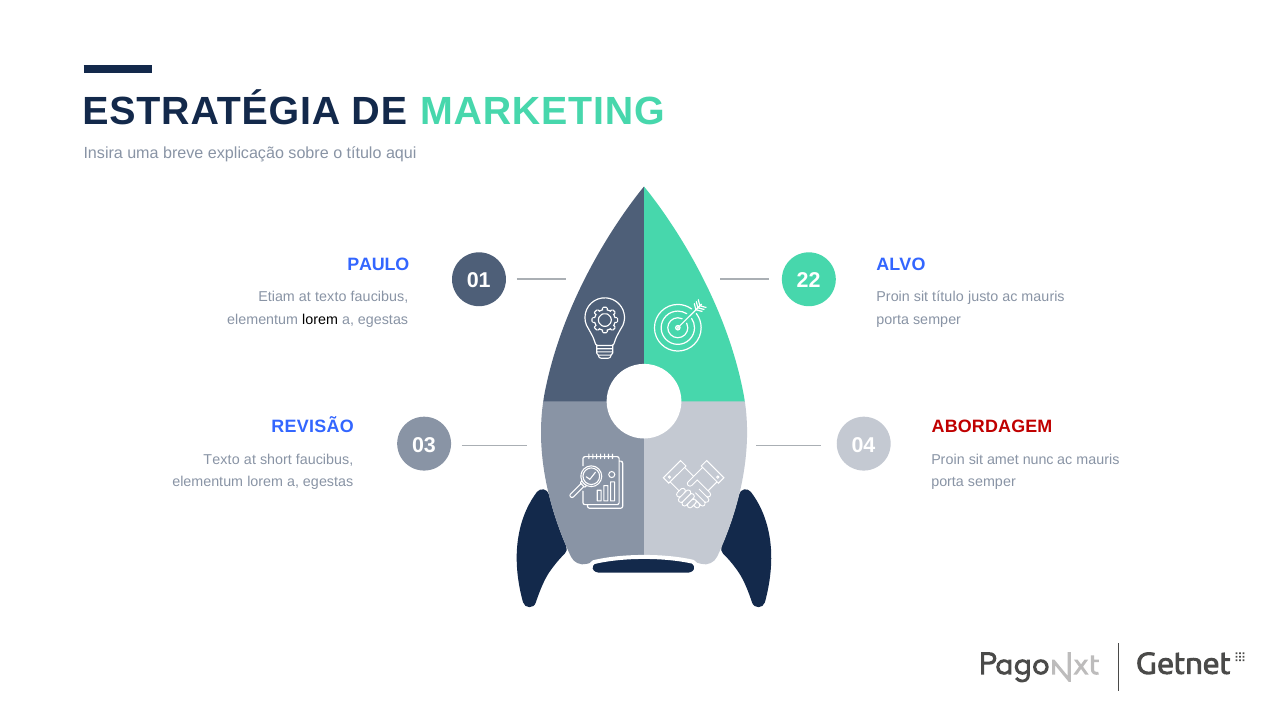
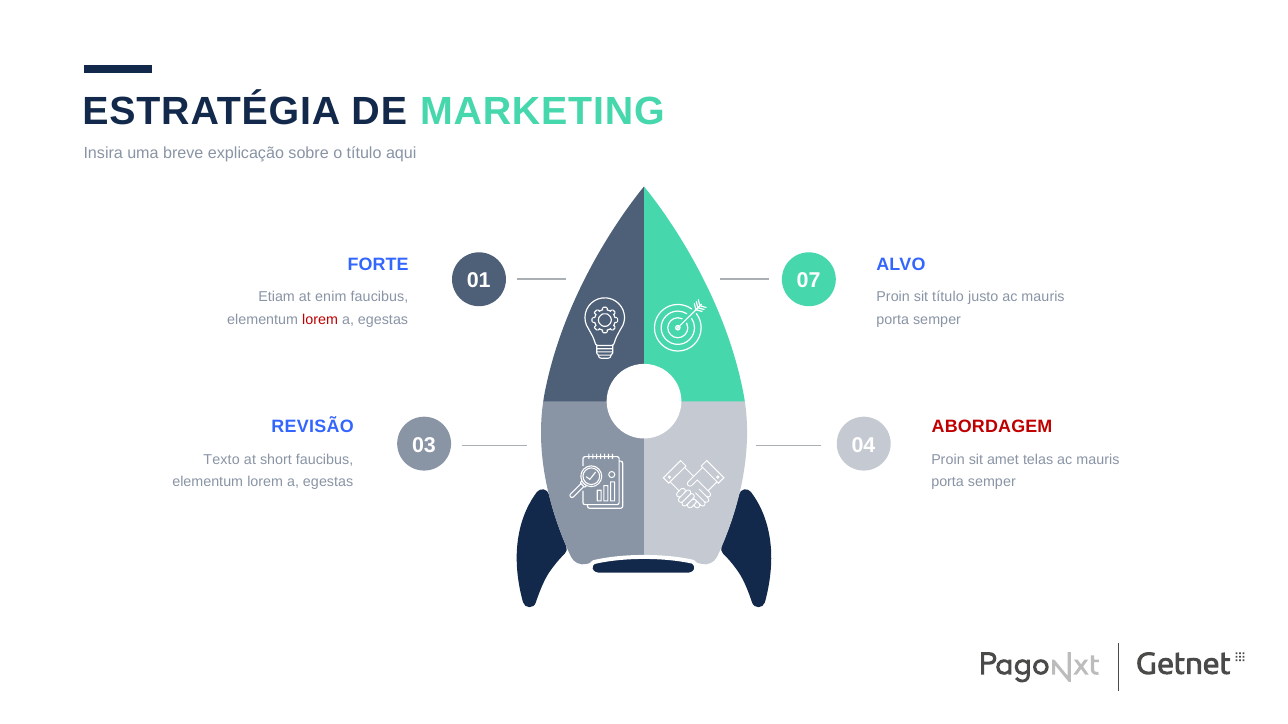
PAULO: PAULO -> FORTE (378, 264)
22: 22 -> 07 (809, 281)
at texto: texto -> enim (331, 297)
lorem colour: black -> red (320, 320)
nunc: nunc -> telas (1038, 460)
